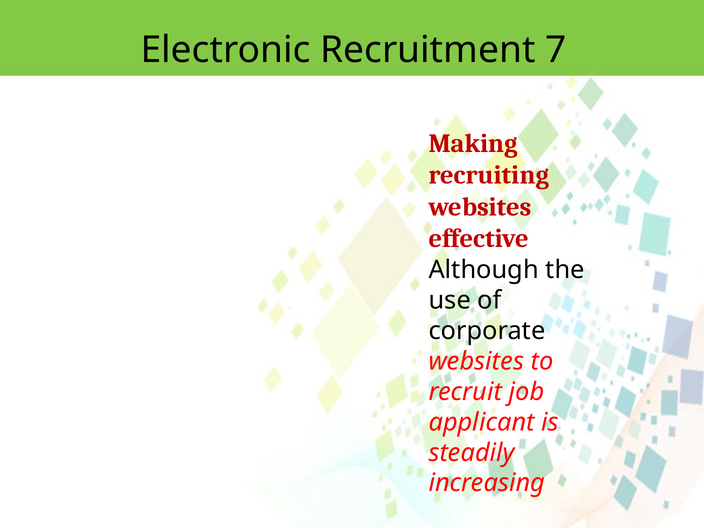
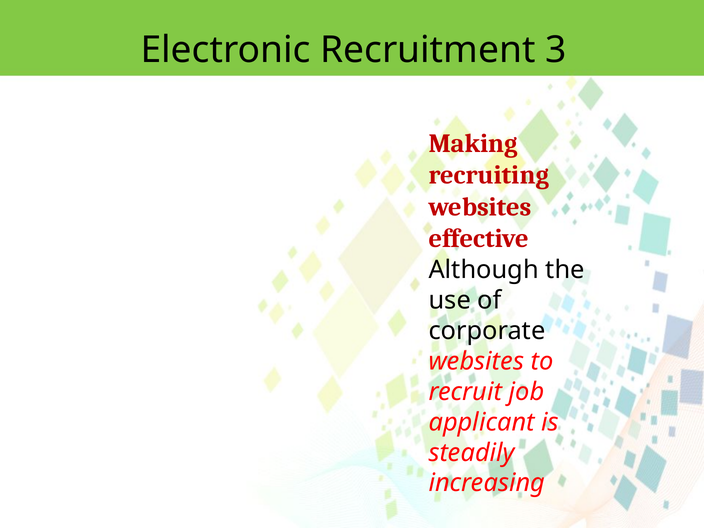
7: 7 -> 3 (556, 50)
